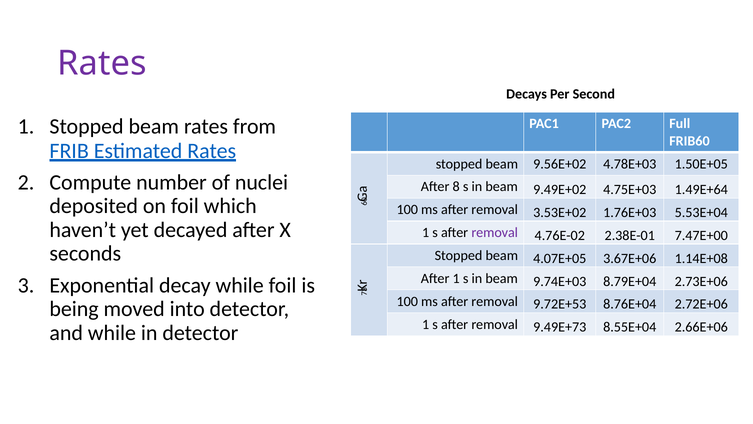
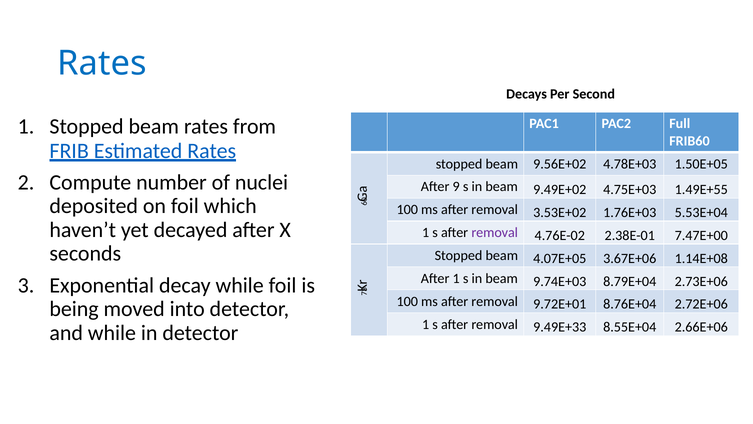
Rates colour: purple -> blue (102, 63)
8: 8 -> 9 (456, 187)
1.49E+64: 1.49E+64 -> 1.49E+55 (701, 189)
9.72E+53: 9.72E+53 -> 9.72E+01 (560, 304)
9.49E+73: 9.49E+73 -> 9.49E+33 (560, 327)
